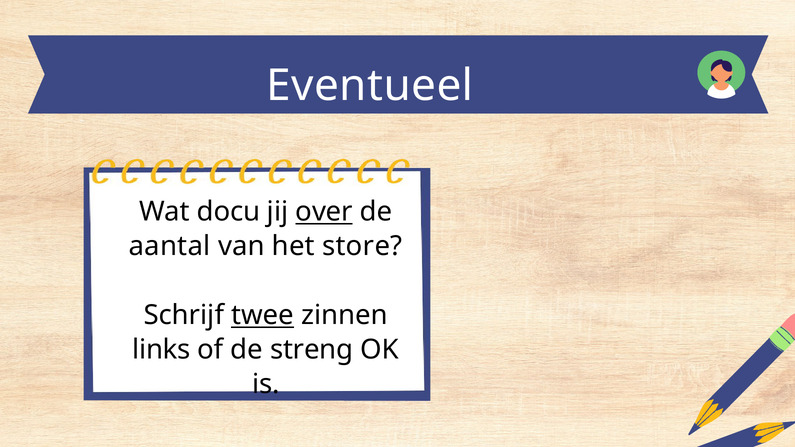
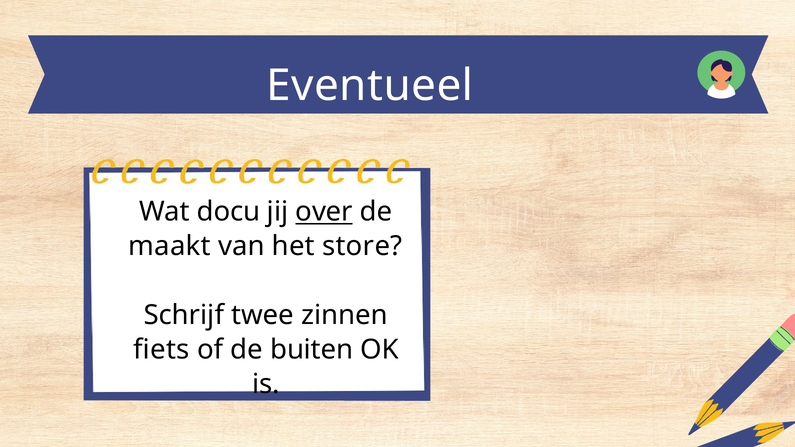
aantal: aantal -> maakt (170, 246)
twee underline: present -> none (263, 315)
links: links -> fiets (161, 350)
streng: streng -> buiten (312, 350)
